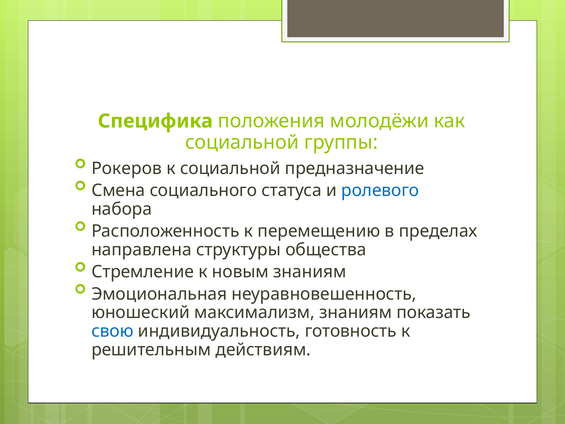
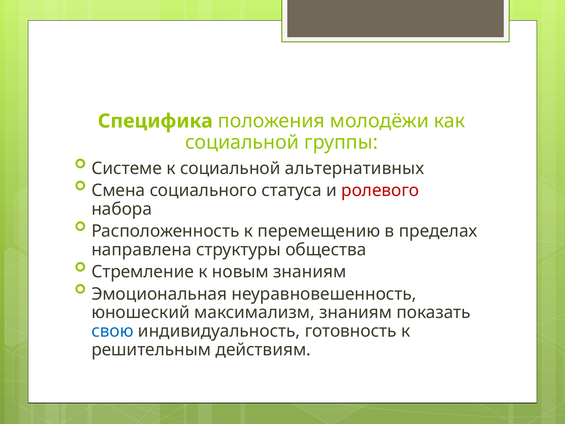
Рокеров: Рокеров -> Системе (127, 168)
предназначение: предназначение -> альтернативных (355, 168)
ролевого colour: blue -> red (380, 190)
